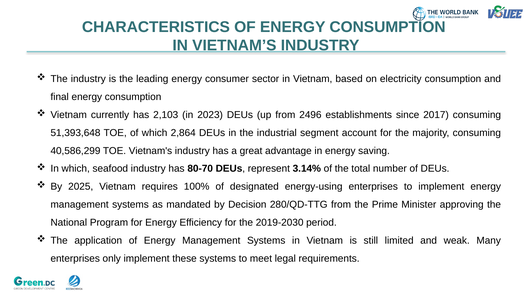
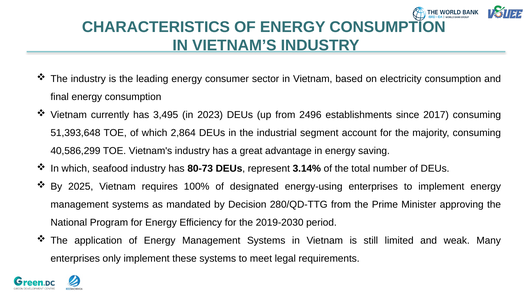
2,103: 2,103 -> 3,495 (166, 115)
80-70: 80-70 -> 80-73 (200, 169)
